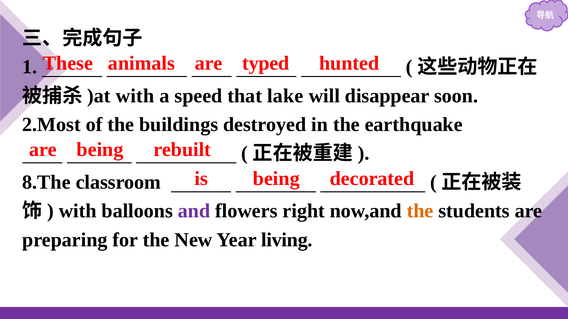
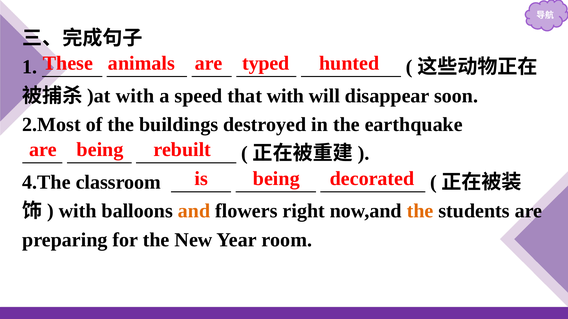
that lake: lake -> with (285, 96)
8.The: 8.The -> 4.The (46, 182)
and colour: purple -> orange (194, 211)
living: living -> room (287, 240)
